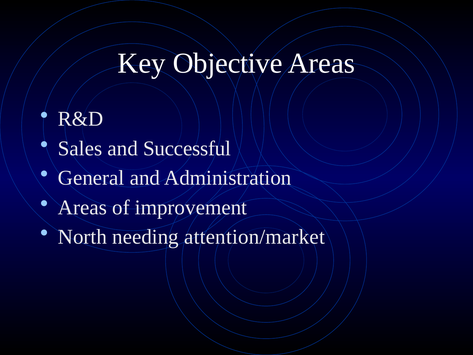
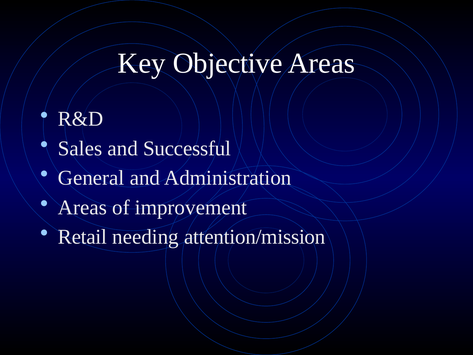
North: North -> Retail (83, 237)
attention/market: attention/market -> attention/mission (255, 237)
